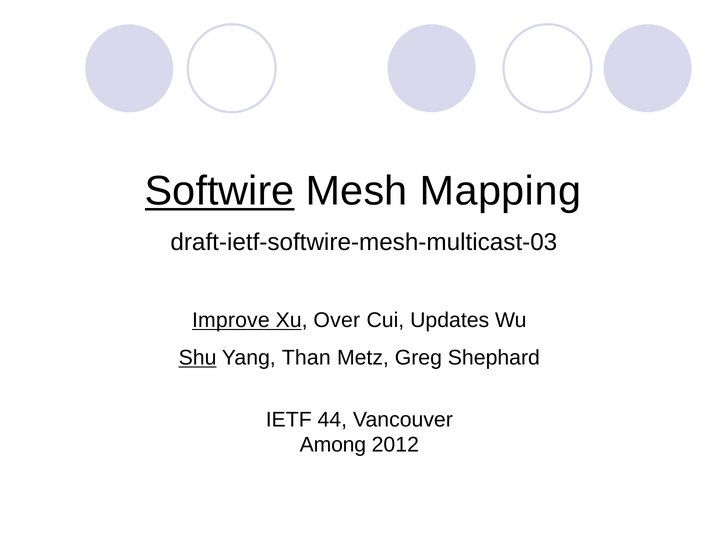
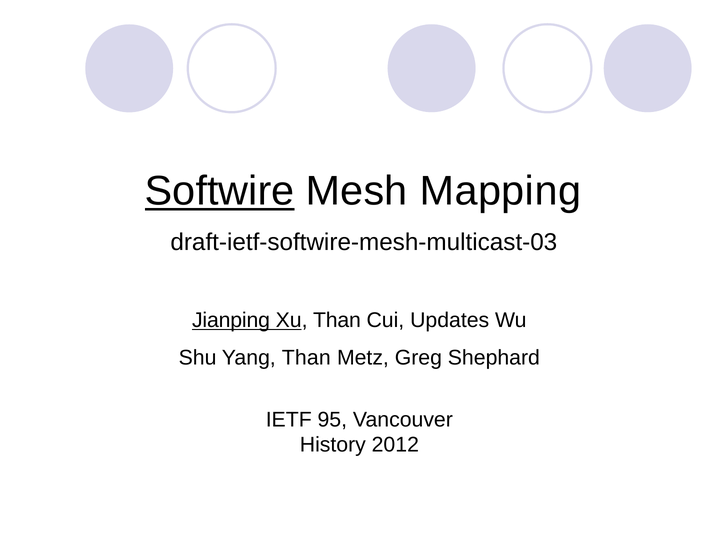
Improve: Improve -> Jianping (231, 320)
Xu Over: Over -> Than (337, 320)
Shu underline: present -> none (198, 358)
44: 44 -> 95 (332, 420)
Among: Among -> History (333, 445)
